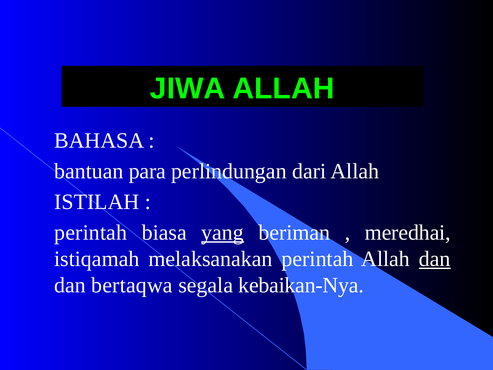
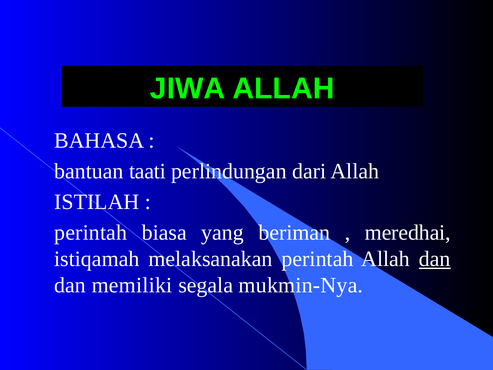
para: para -> taati (147, 171)
yang underline: present -> none (223, 232)
bertaqwa: bertaqwa -> memiliki (132, 285)
kebaikan-Nya: kebaikan-Nya -> mukmin-Nya (301, 285)
